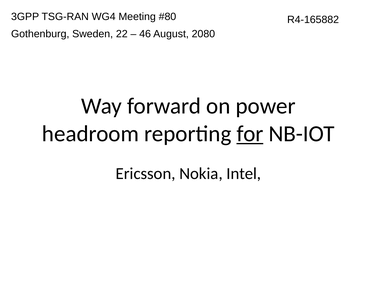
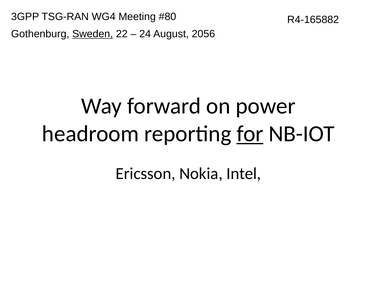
Sweden underline: none -> present (93, 34)
46: 46 -> 24 (145, 34)
2080: 2080 -> 2056 (203, 34)
